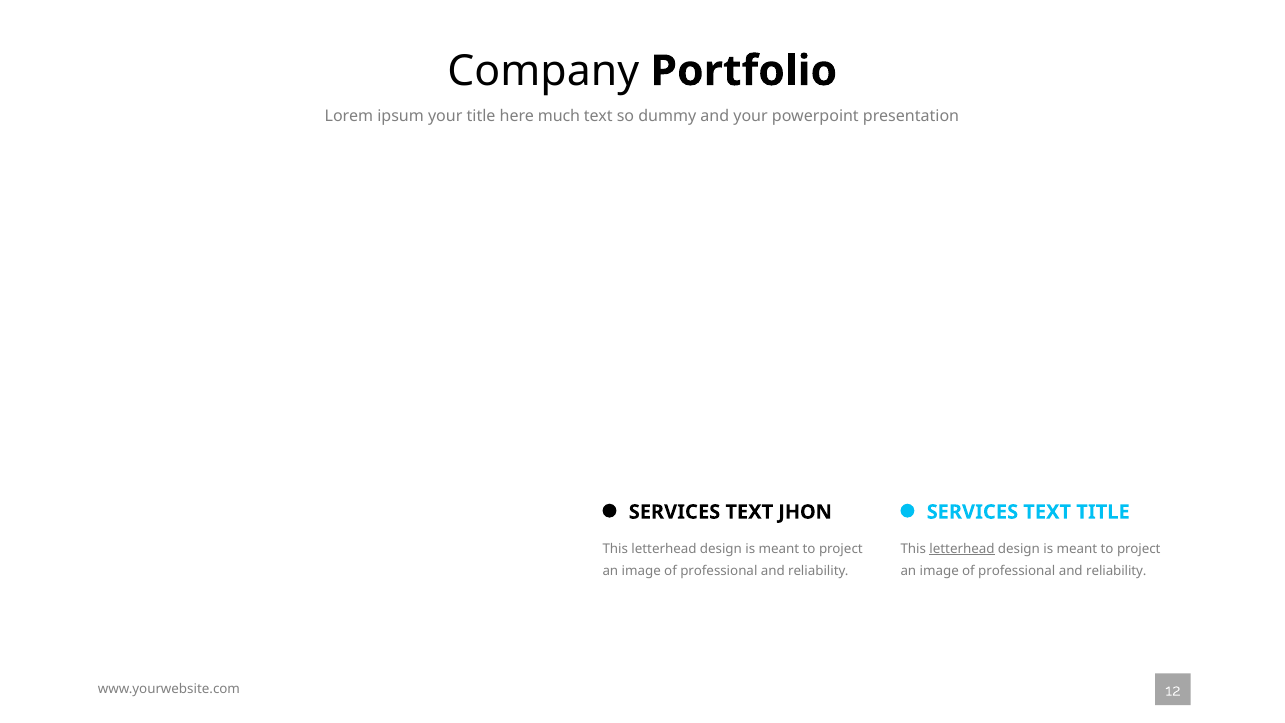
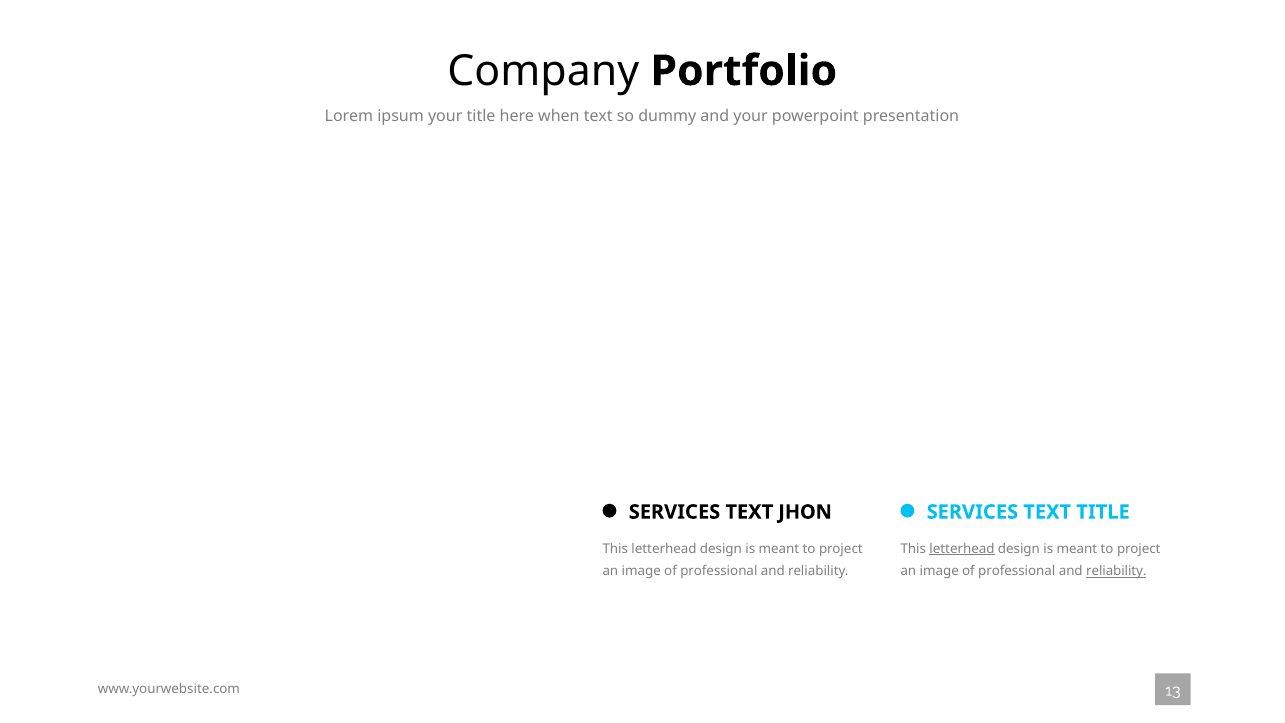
much: much -> when (559, 116)
reliability underline: none -> present (1116, 571)
12: 12 -> 13 (1173, 690)
